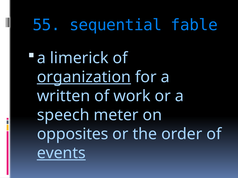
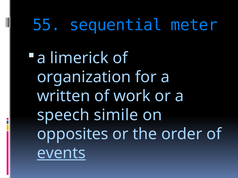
fable: fable -> meter (194, 25)
organization underline: present -> none (84, 77)
meter: meter -> simile (116, 115)
